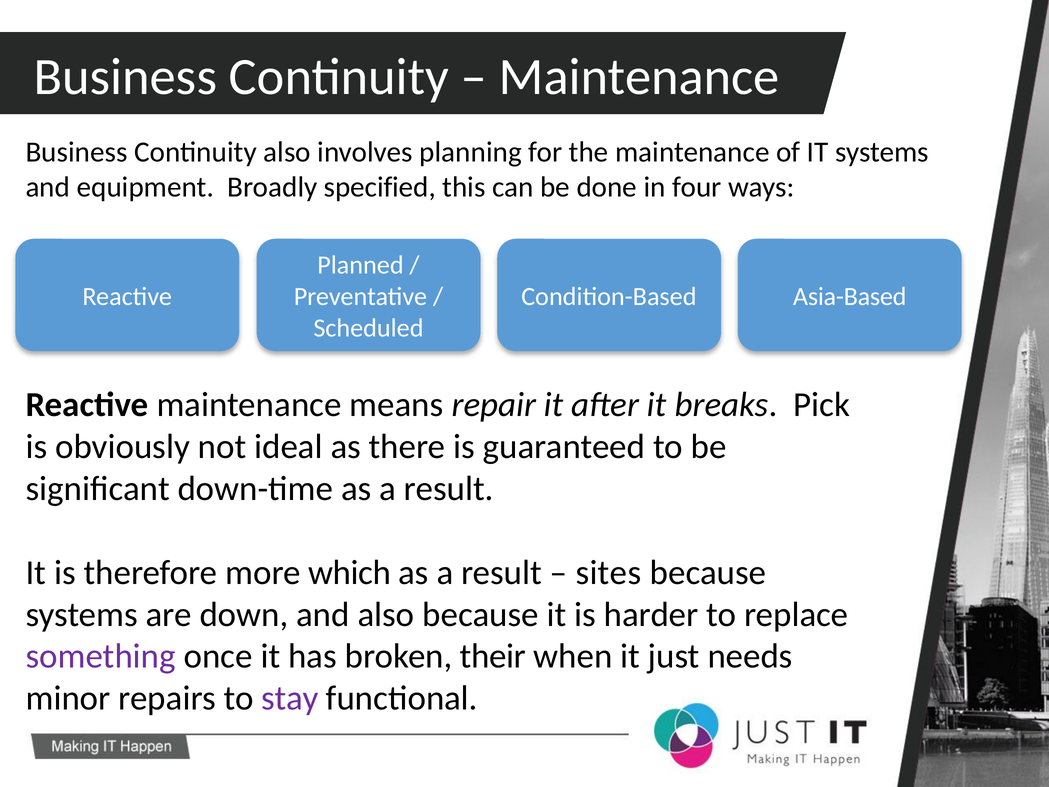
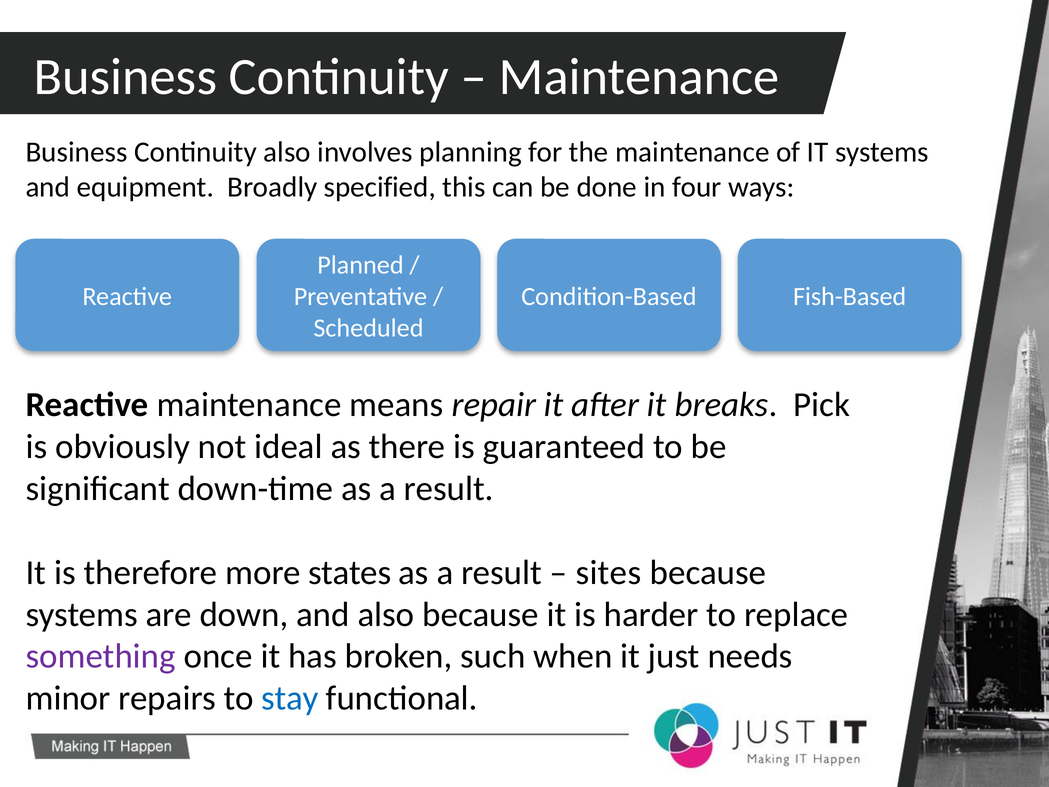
Asia-Based: Asia-Based -> Fish-Based (850, 297)
which: which -> states (350, 572)
their: their -> such (493, 656)
stay colour: purple -> blue (290, 698)
